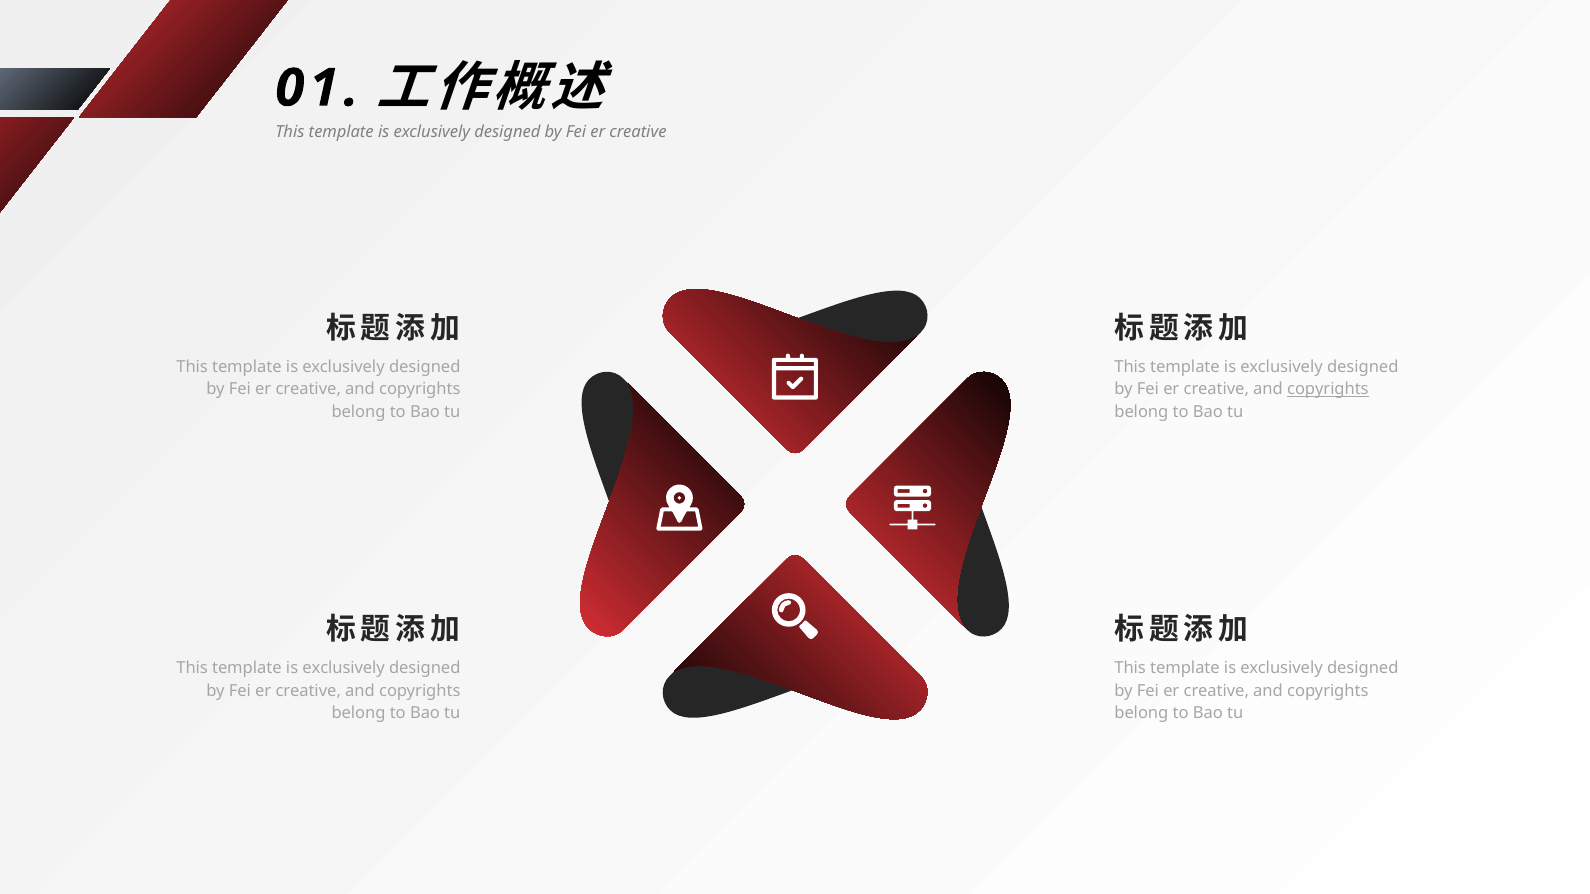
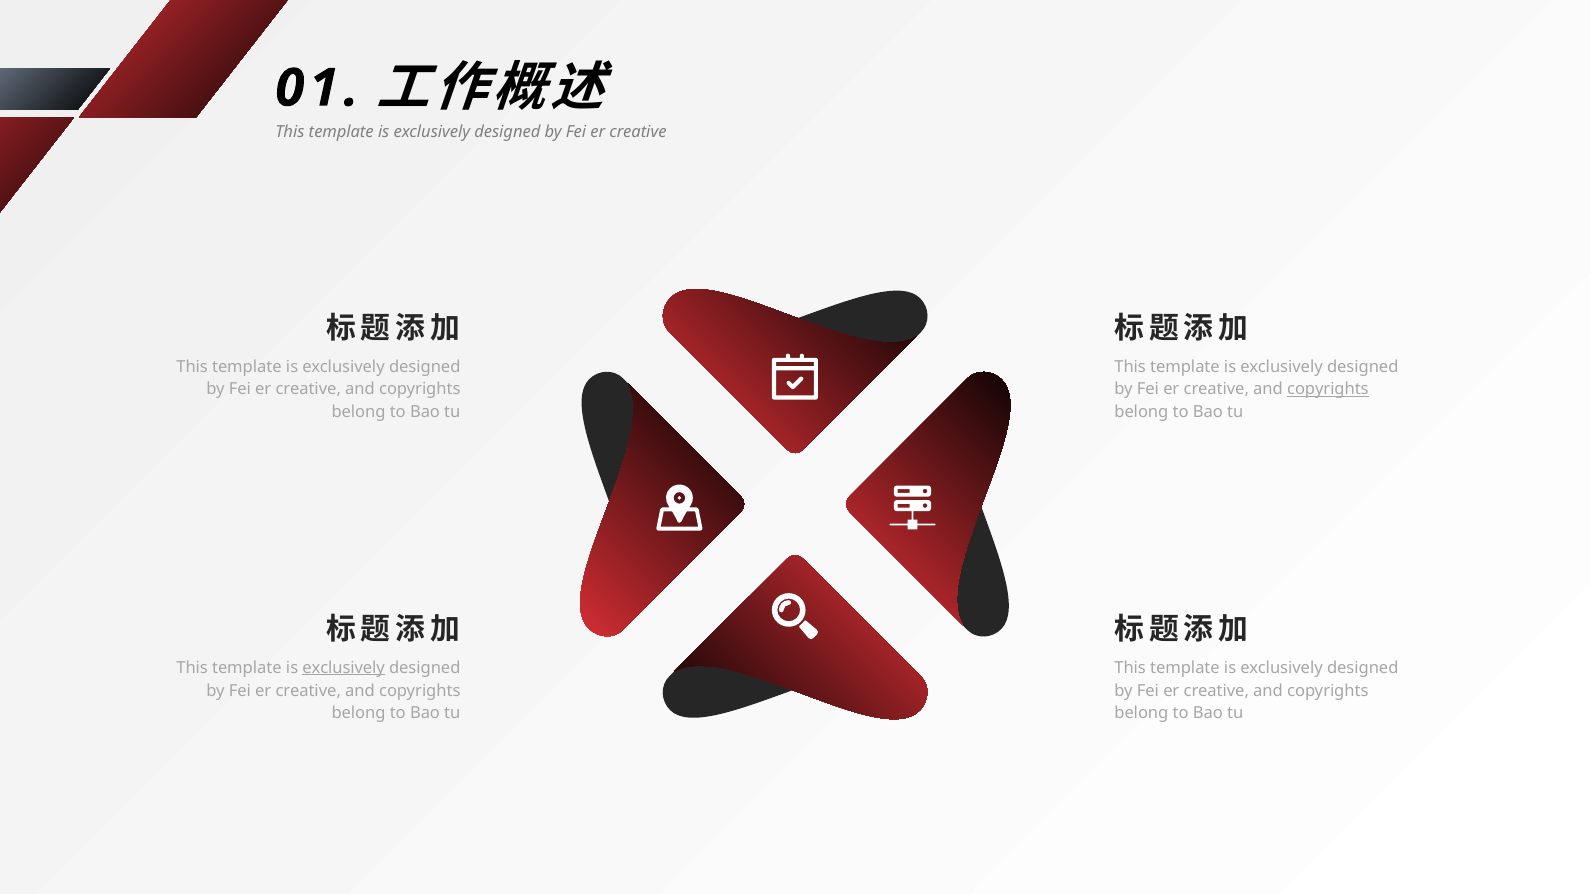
exclusively underline: none -> present (344, 668)
